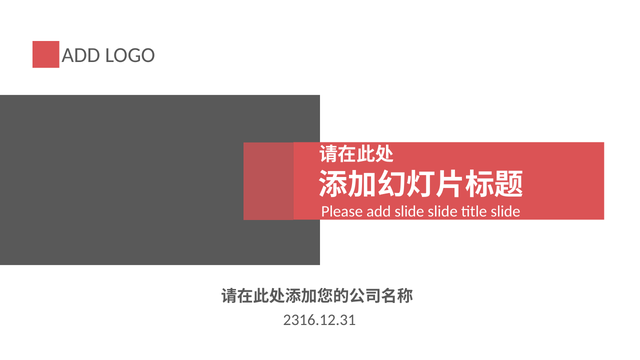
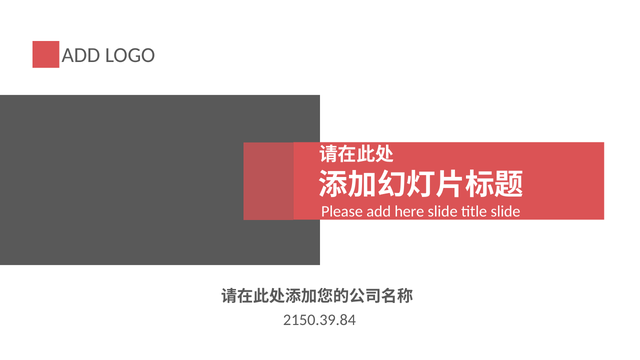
add slide: slide -> here (409, 212)
2316.12.31: 2316.12.31 -> 2150.39.84 (319, 320)
